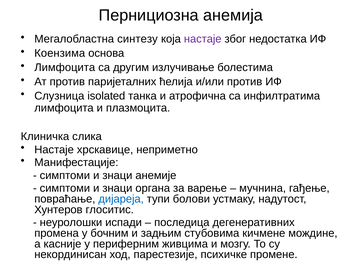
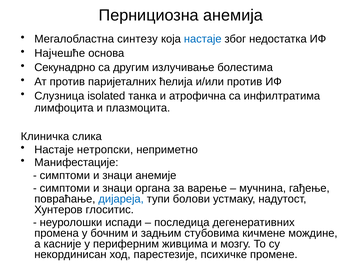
настаје colour: purple -> blue (203, 39)
Коензима: Коензима -> Најчешће (60, 53)
Лимфоцита: Лимфоцита -> Секунадрно (65, 67)
хрскавице: хрскавице -> нетропски (105, 150)
